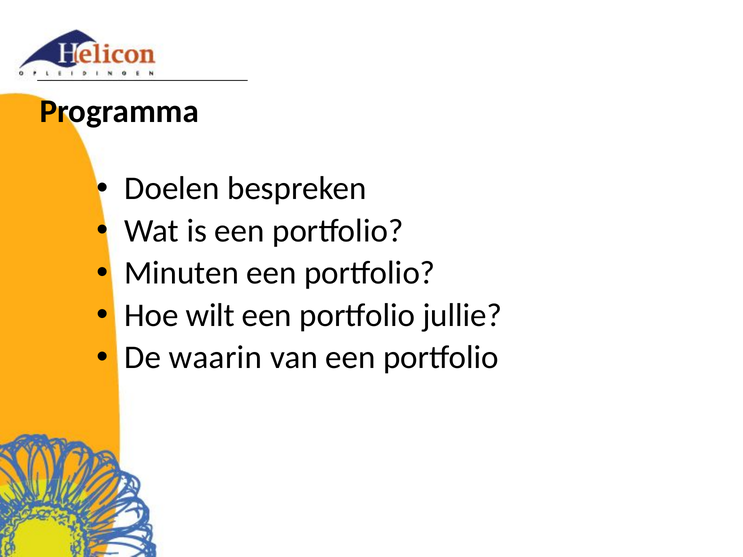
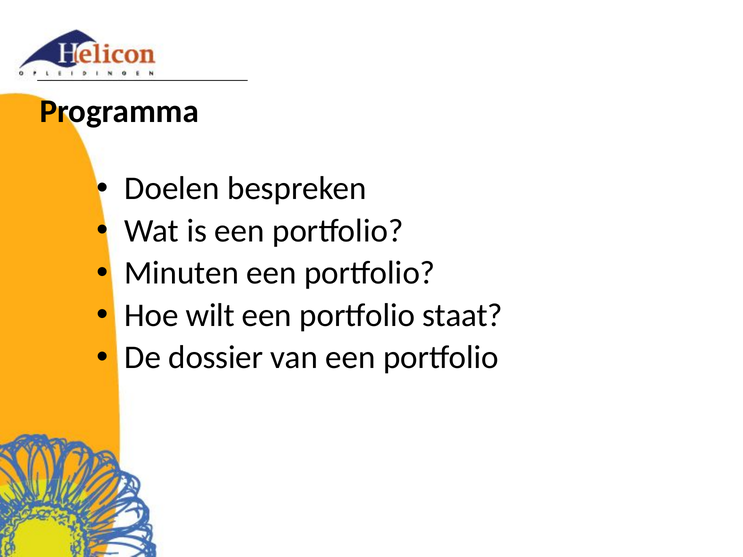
jullie: jullie -> staat (462, 315)
waarin: waarin -> dossier (216, 358)
